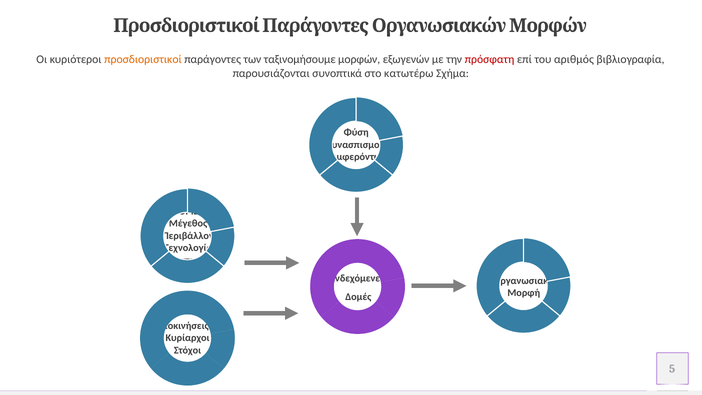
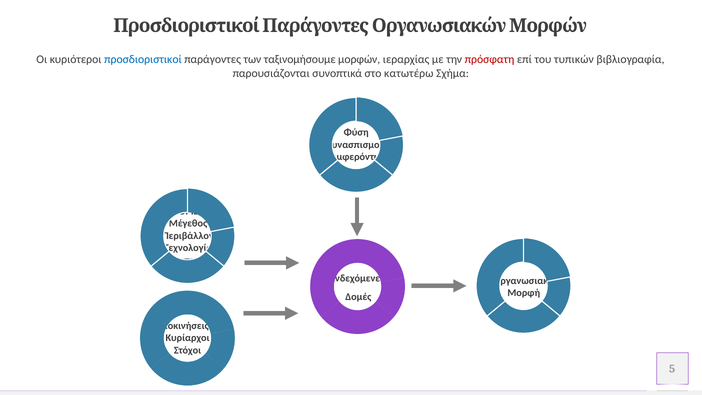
προσδιοριστικοί colour: orange -> blue (143, 59)
εξωγενών: εξωγενών -> ιεραρχίας (406, 59)
αριθμός: αριθμός -> τυπικών (574, 59)
